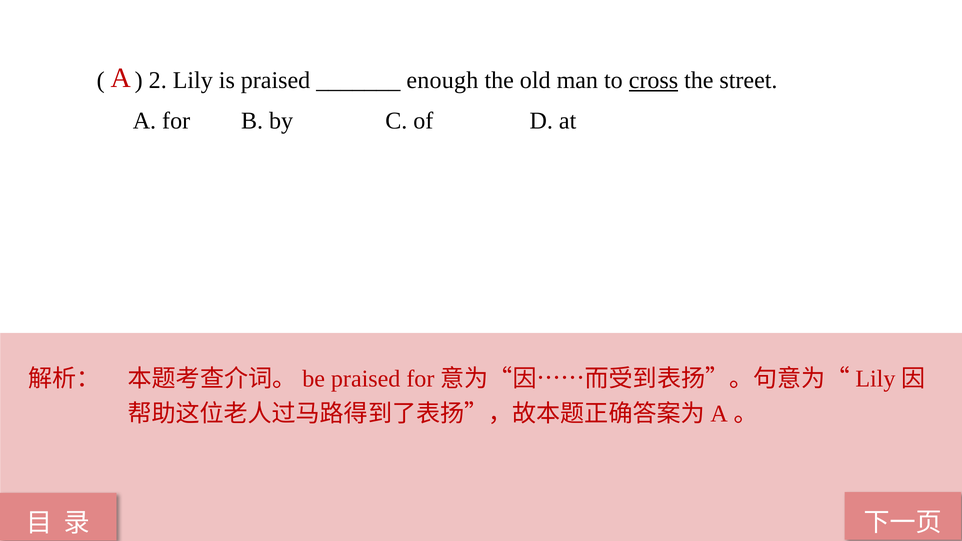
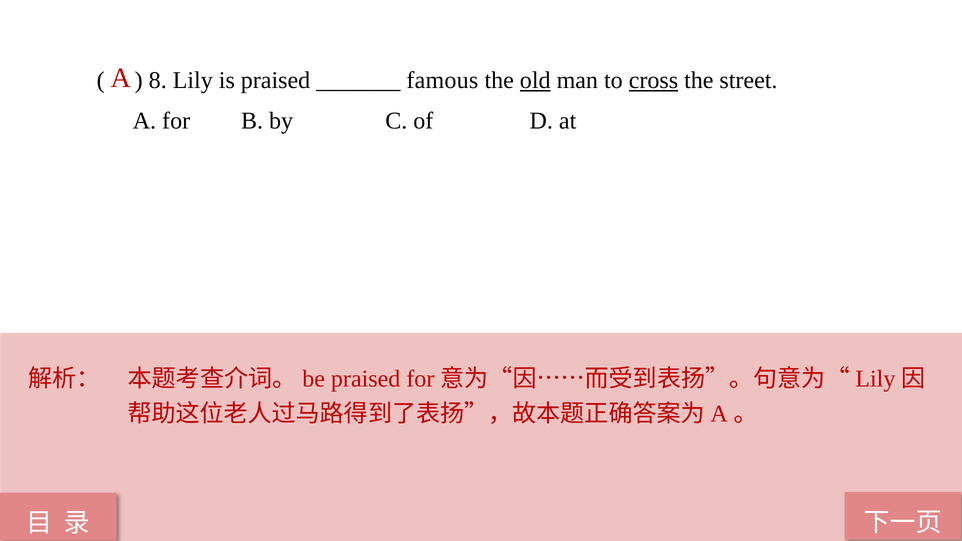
2: 2 -> 8 (158, 80)
enough: enough -> famous (442, 80)
old underline: none -> present (535, 80)
